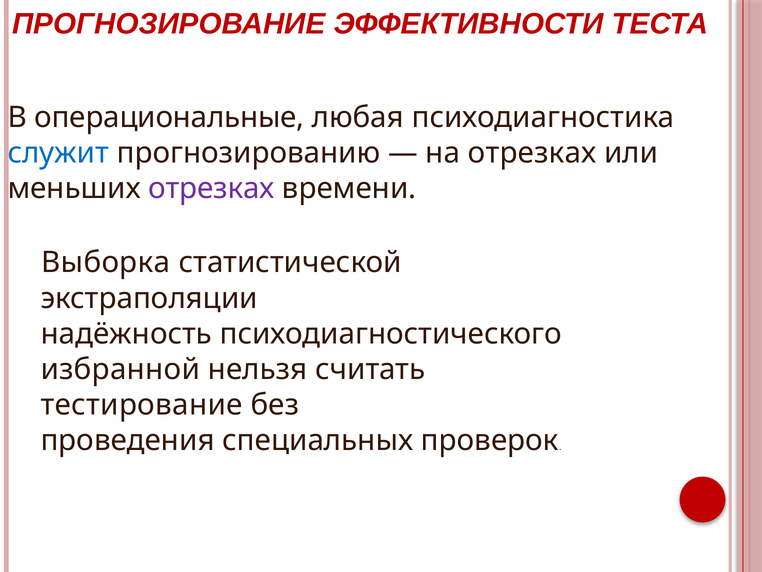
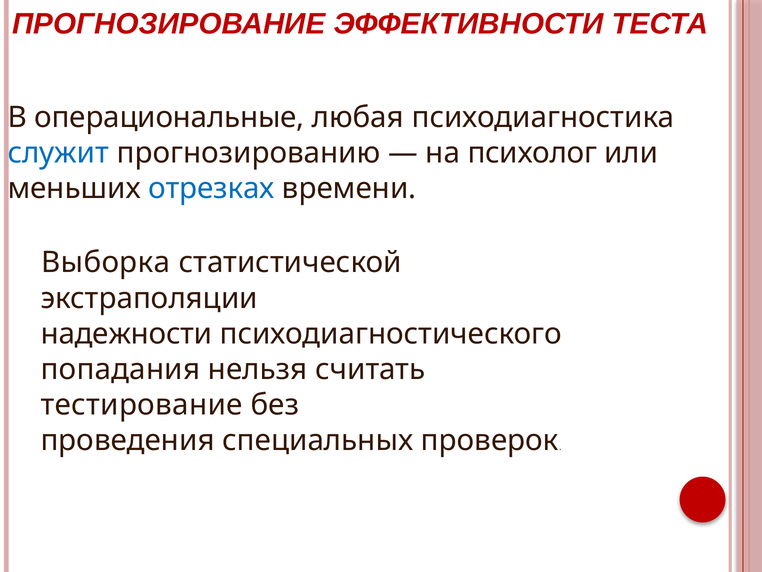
на отрезках: отрезках -> психолог (532, 153)
отрезках colour: purple -> blue (211, 188)
надёжность: надёжность -> надежности (126, 334)
избранной: избранной -> попадания (120, 369)
